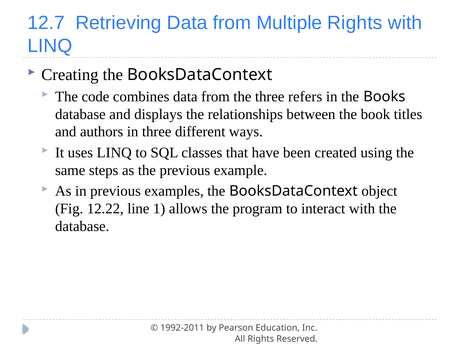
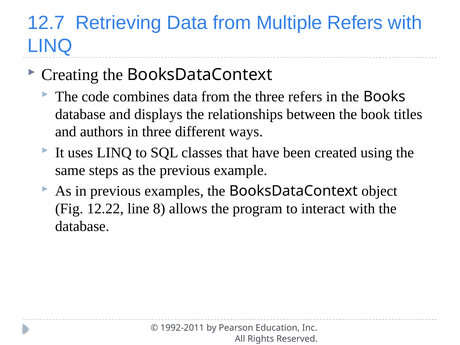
Multiple Rights: Rights -> Refers (355, 23)
1: 1 -> 8 (159, 209)
